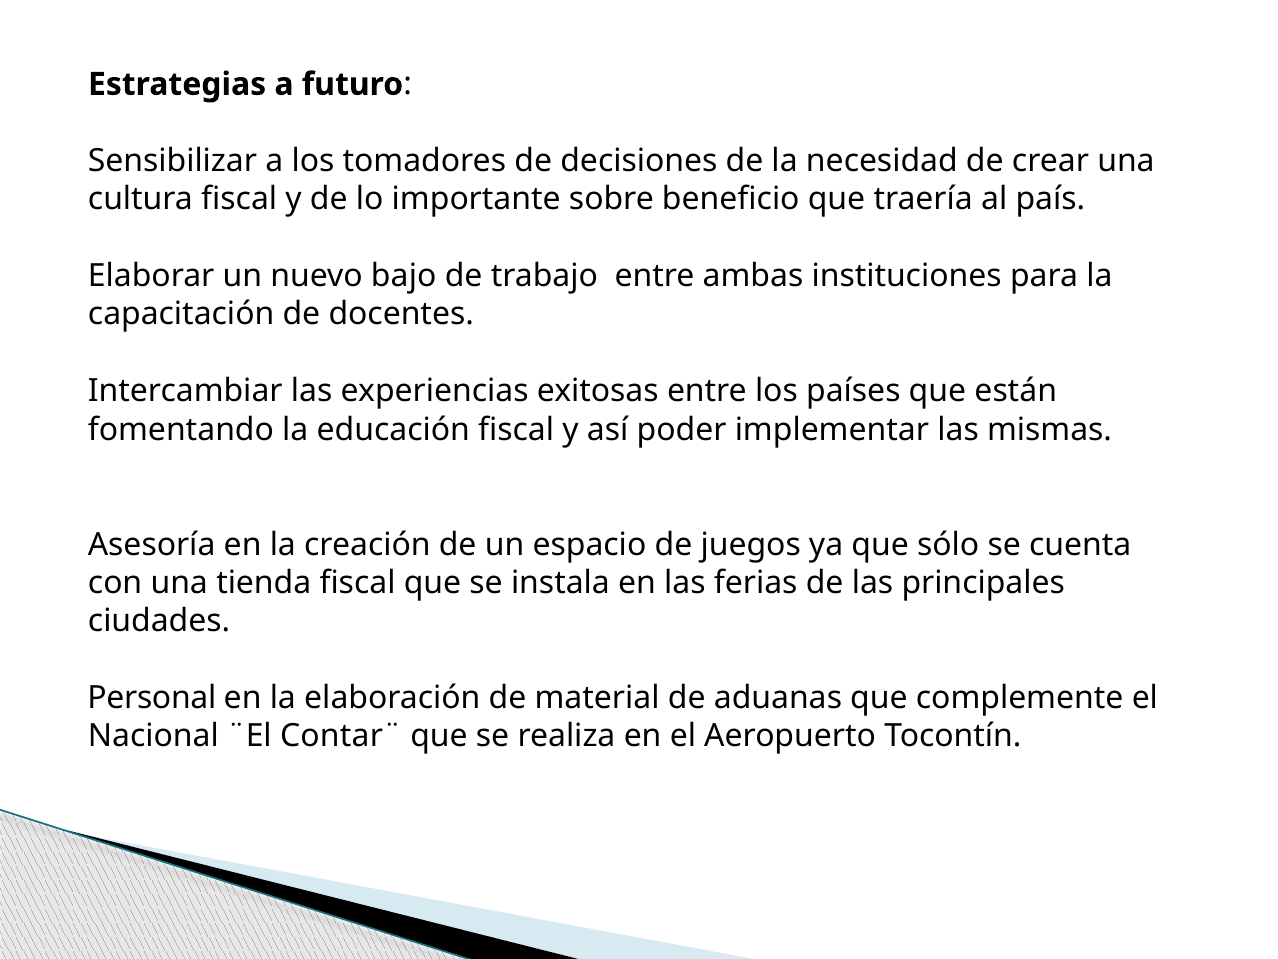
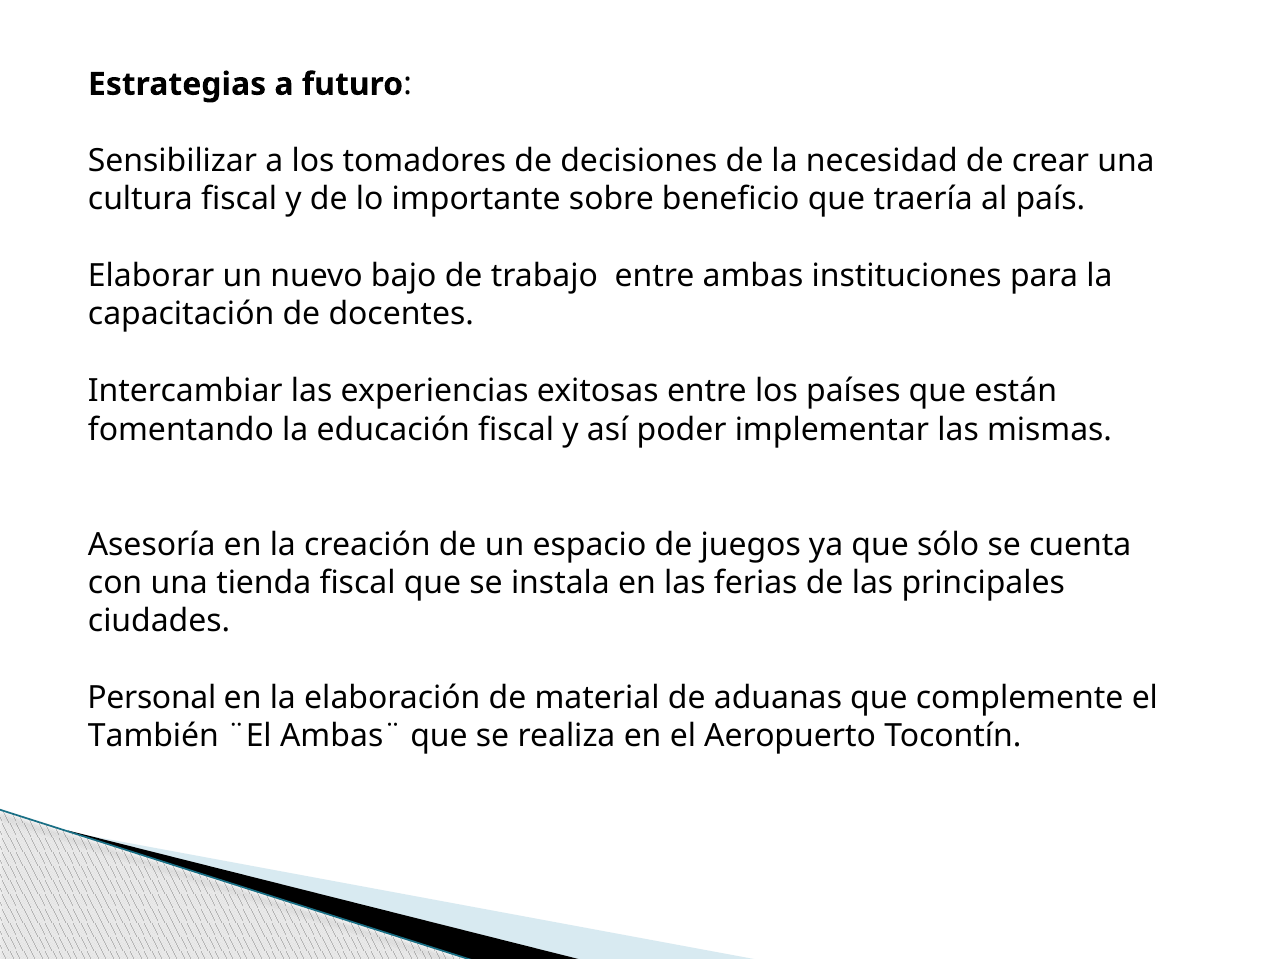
Nacional: Nacional -> También (153, 736)
Contar¨: Contar¨ -> Ambas¨ (341, 736)
